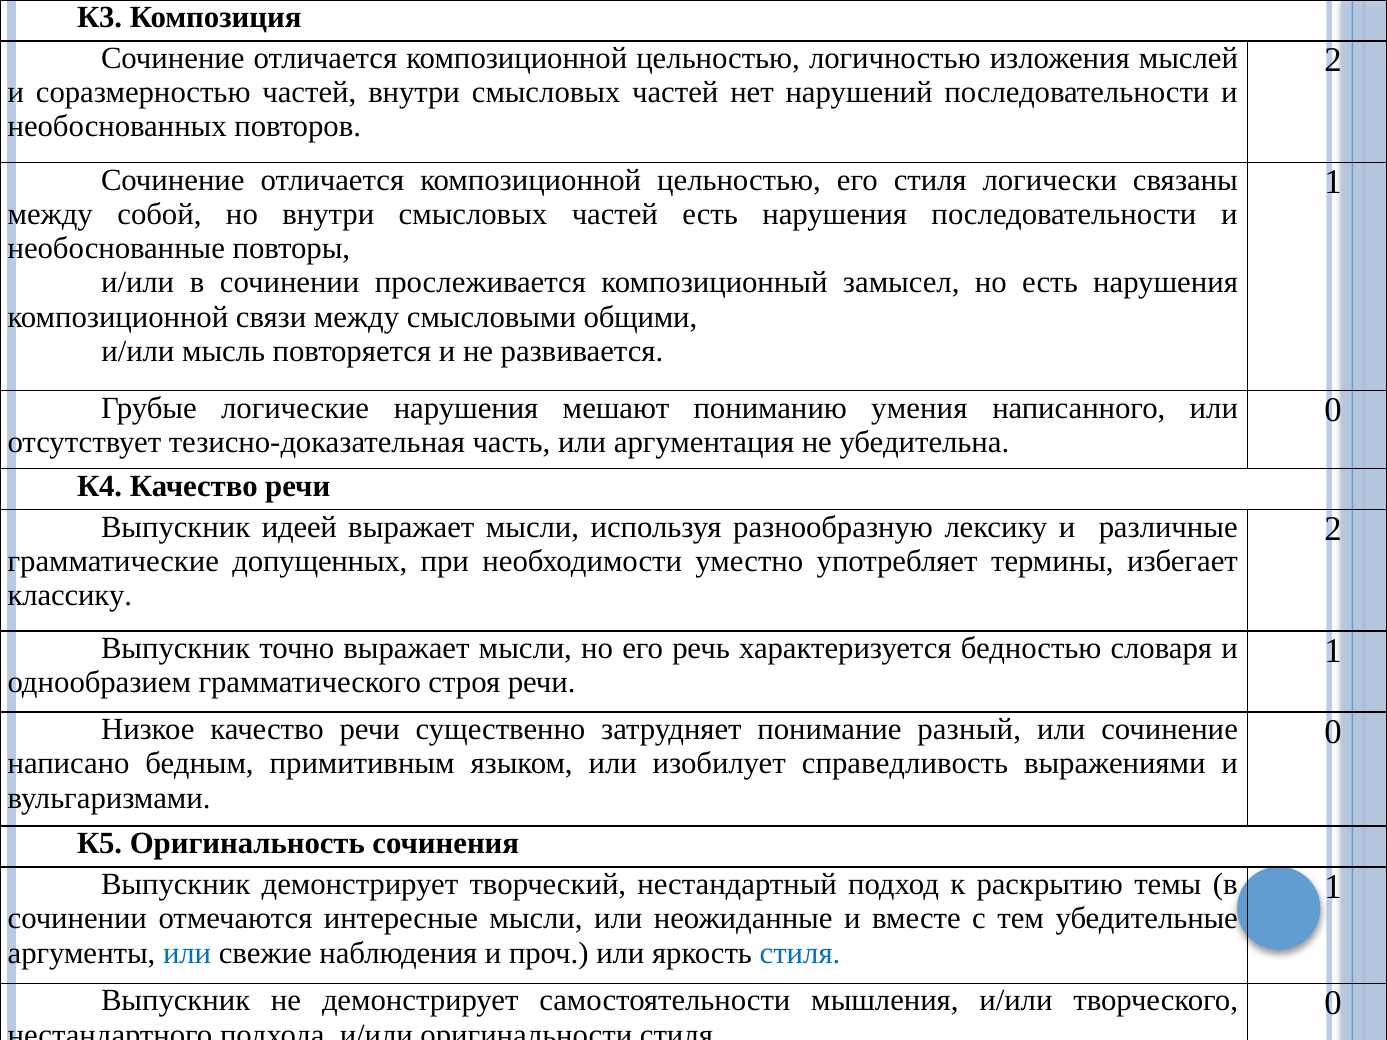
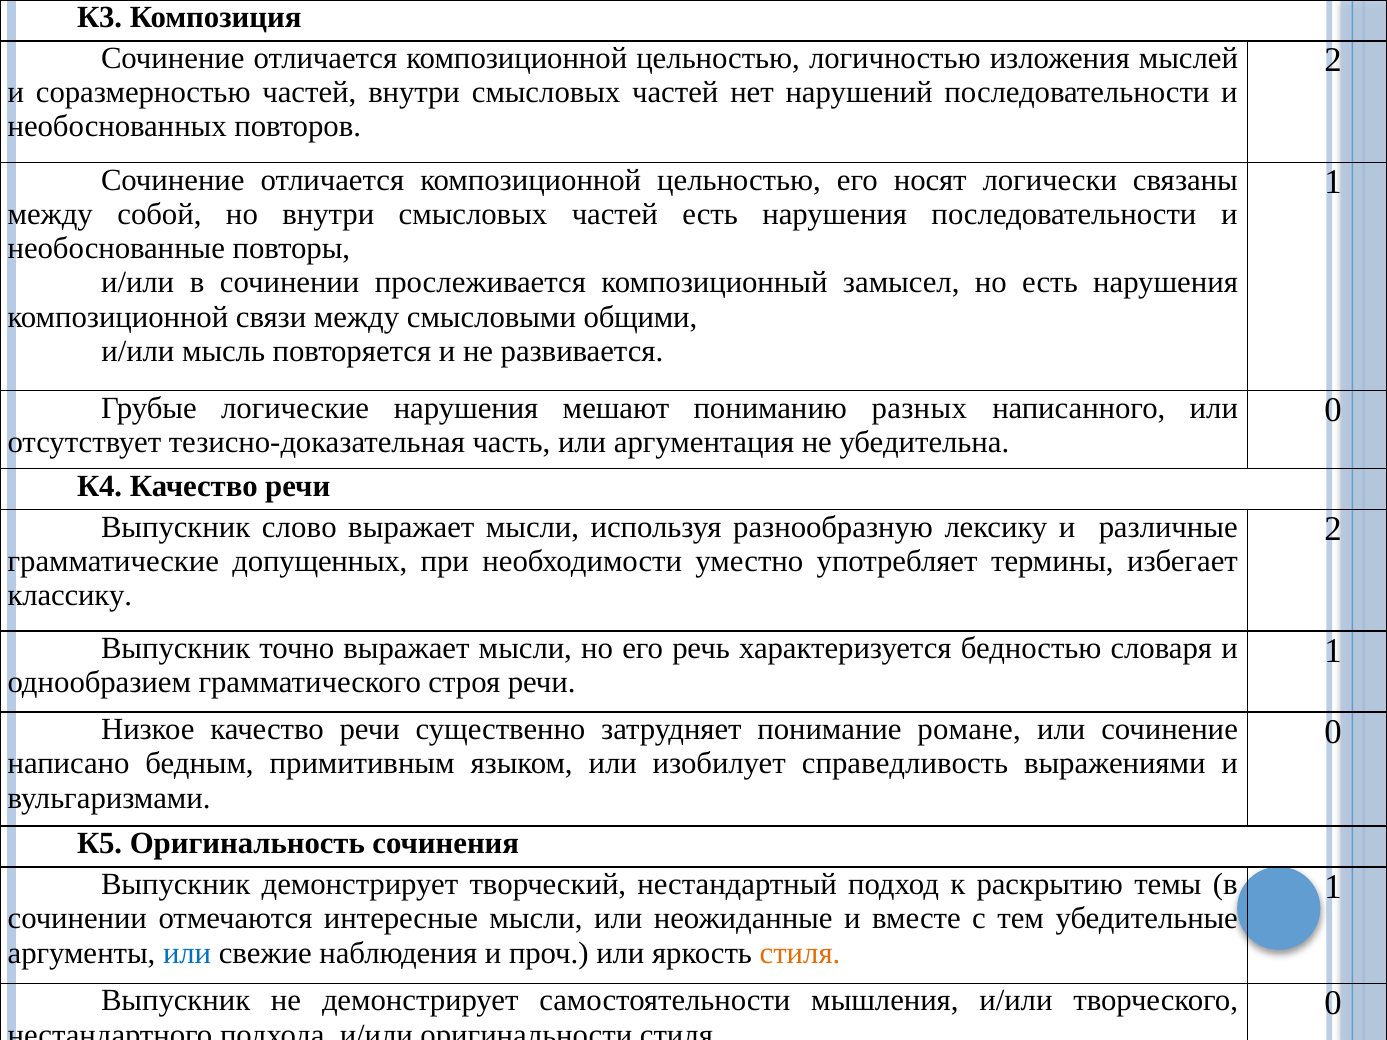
его стиля: стиля -> носят (930, 180)
умения: умения -> разных (919, 408)
идеей: идеей -> слово (299, 527)
разный: разный -> романе (969, 730)
стиля colour: blue -> orange (800, 953)
